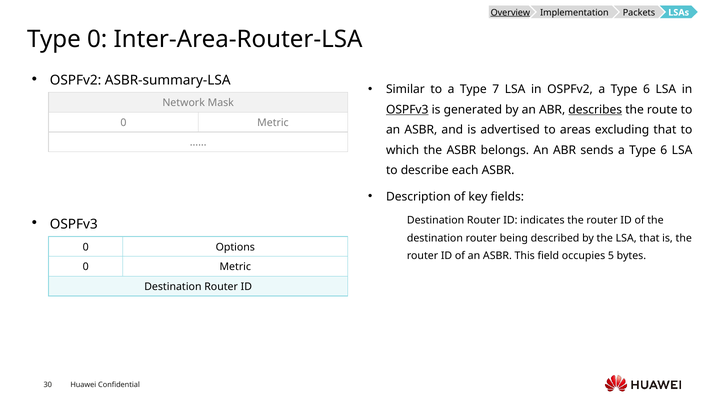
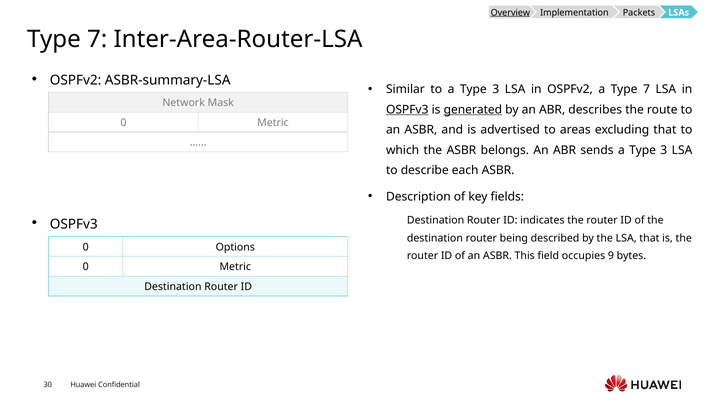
0: 0 -> 7 (97, 39)
to a Type 7: 7 -> 3 (496, 89)
OSPFv2 a Type 6: 6 -> 7 (647, 89)
generated underline: none -> present (473, 110)
describes underline: present -> none (595, 110)
sends a Type 6: 6 -> 3 (664, 150)
5: 5 -> 9 (611, 256)
